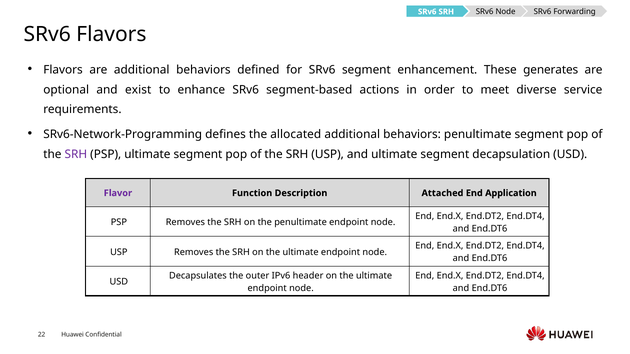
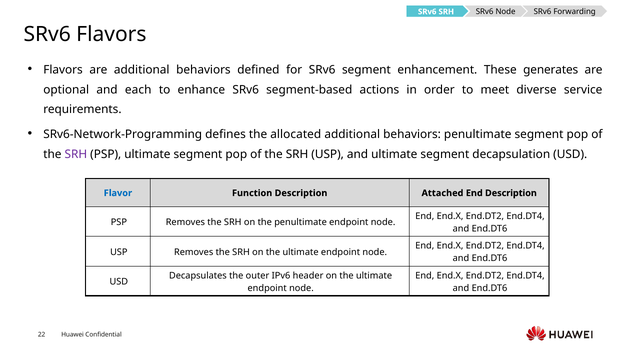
exist: exist -> each (138, 90)
Flavor colour: purple -> blue (118, 193)
End Application: Application -> Description (511, 193)
